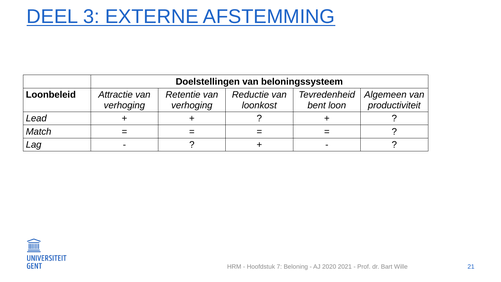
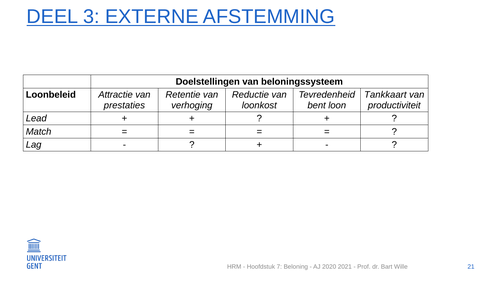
Algemeen: Algemeen -> Tankkaart (385, 95)
verhoging: verhoging -> prestaties (124, 105)
